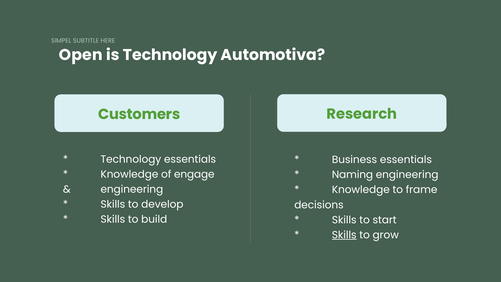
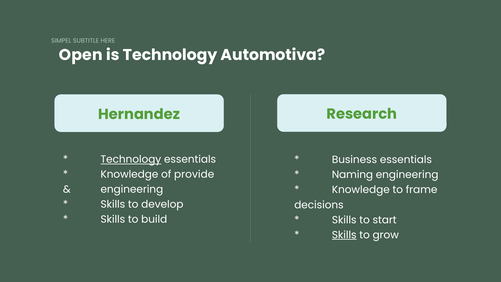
Customers: Customers -> Hernandez (139, 114)
Technology underline: none -> present (131, 159)
engage: engage -> provide (194, 174)
